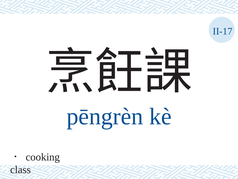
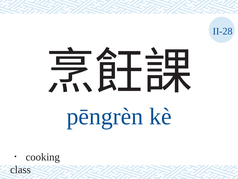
II-17: II-17 -> II-28 (223, 31)
